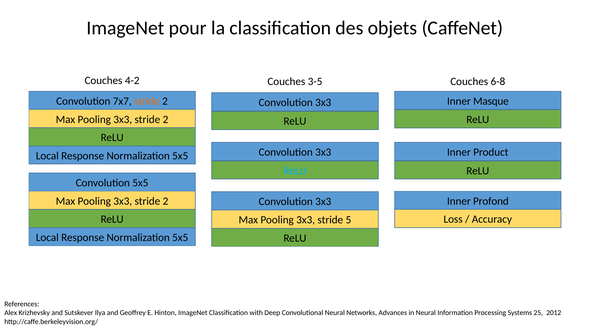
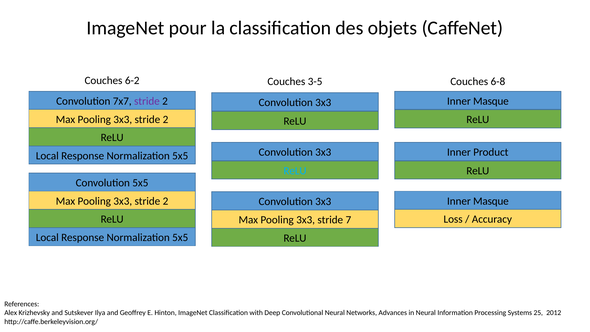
4-2: 4-2 -> 6-2 (132, 81)
stride colour: orange -> purple (147, 101)
Profond: Profond -> Masque (491, 201)
5: 5 -> 7 (348, 220)
